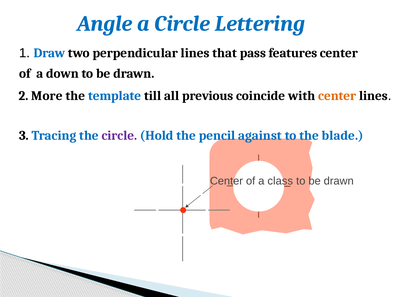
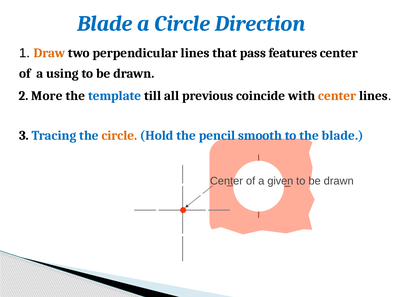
Angle: Angle -> Blade (105, 24)
Lettering: Lettering -> Direction (260, 24)
Draw colour: blue -> orange (49, 53)
down: down -> using (62, 74)
circle colour: purple -> orange (119, 135)
against: against -> smooth (260, 135)
class: class -> given (280, 181)
